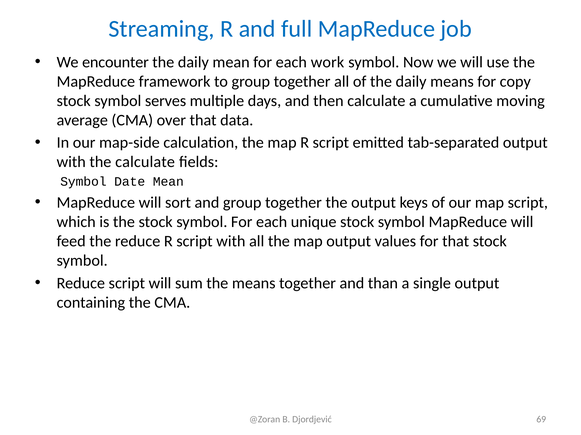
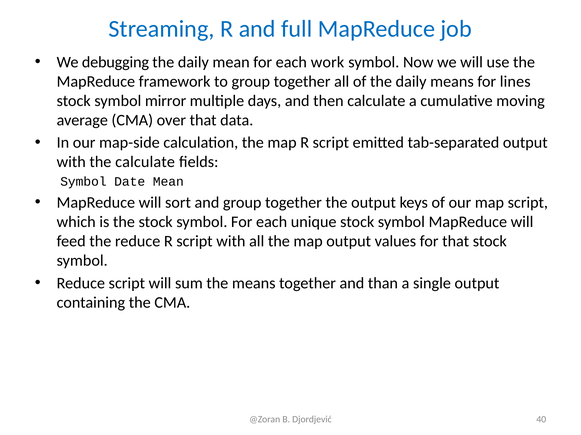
encounter: encounter -> debugging (115, 62)
copy: copy -> lines (515, 82)
serves: serves -> mirror (166, 101)
69: 69 -> 40 (541, 420)
